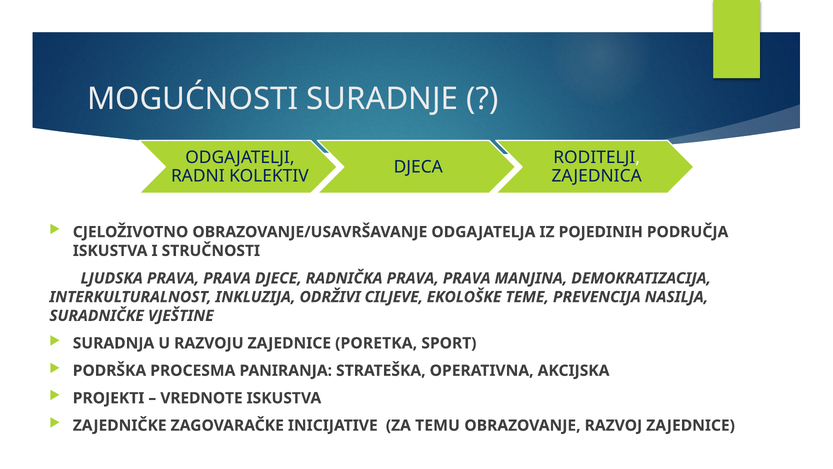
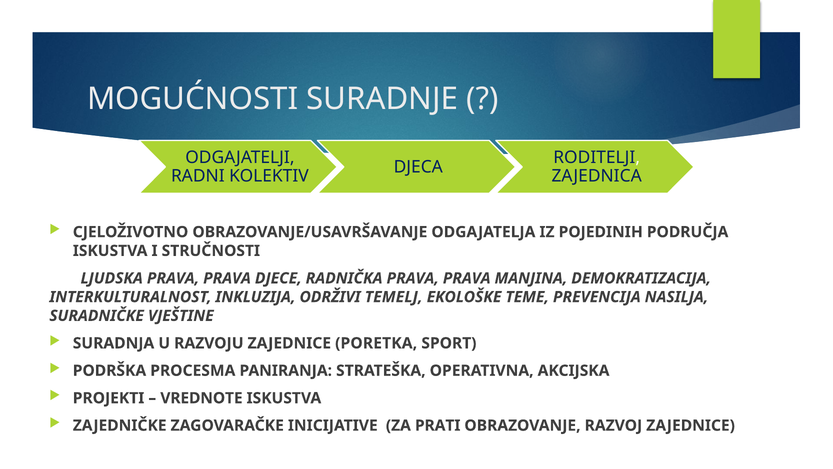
CILJEVE: CILJEVE -> TEMELJ (394, 297)
TEMU: TEMU -> PRATI (438, 425)
